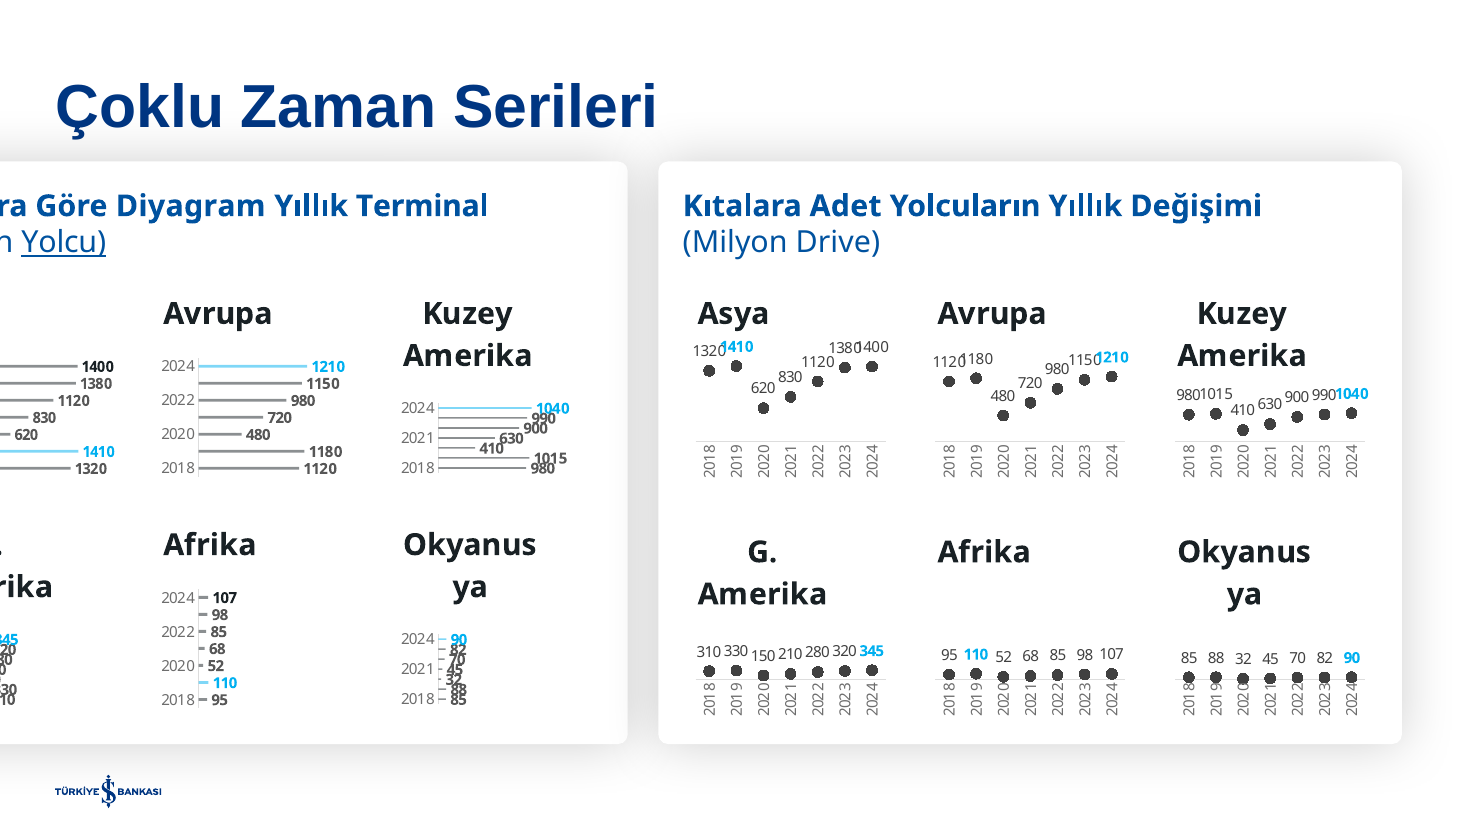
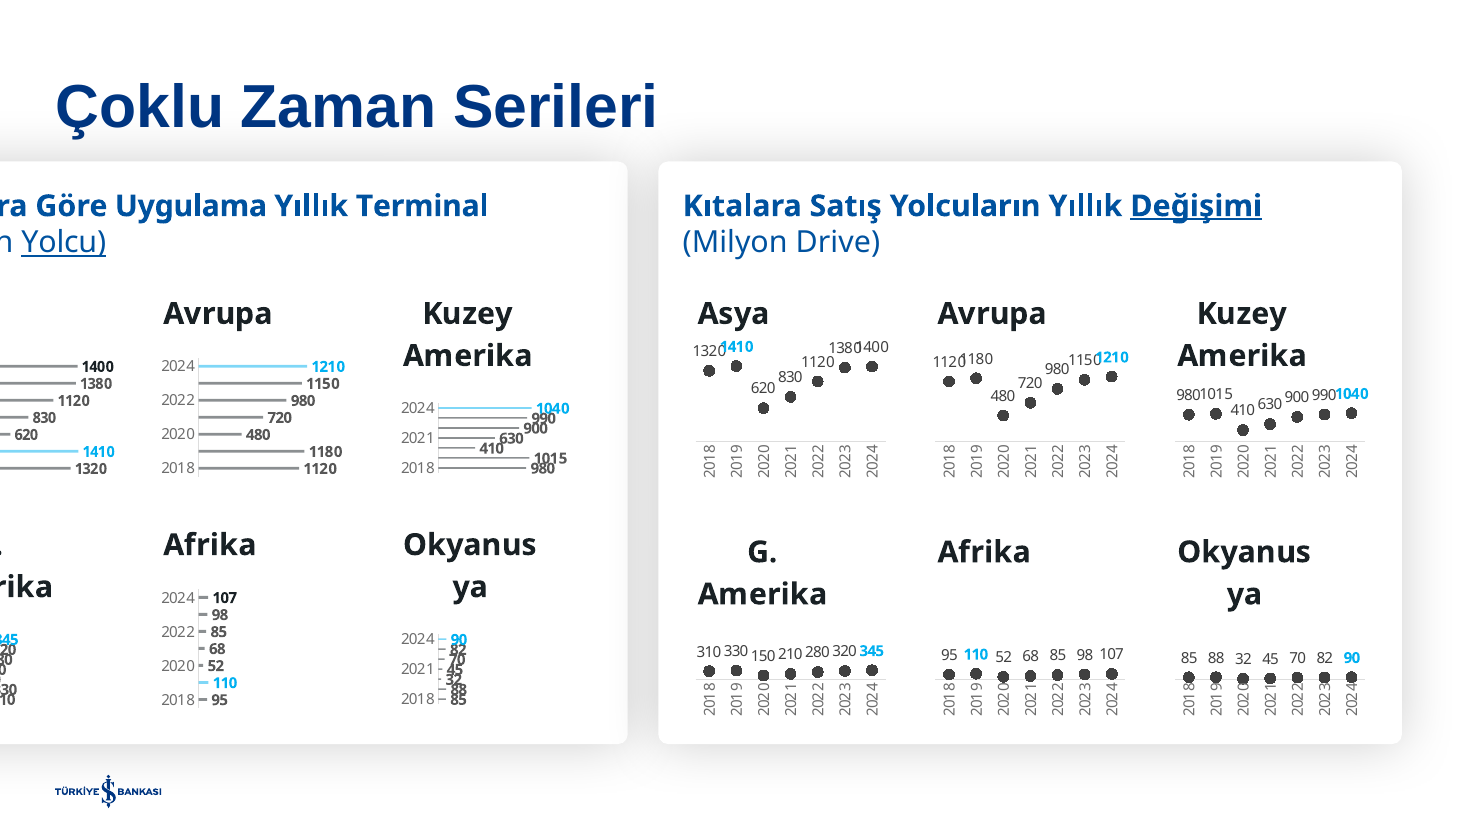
Diyagram: Diyagram -> Uygulama (191, 206)
Adet: Adet -> Satış (846, 206)
Değişimi underline: none -> present (1196, 206)
